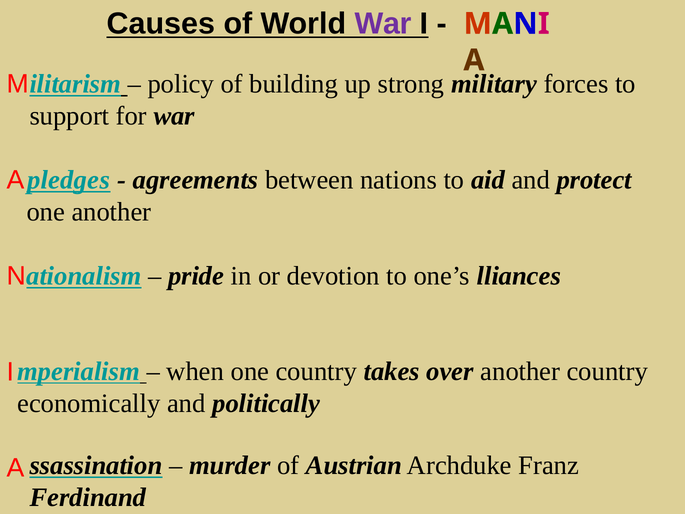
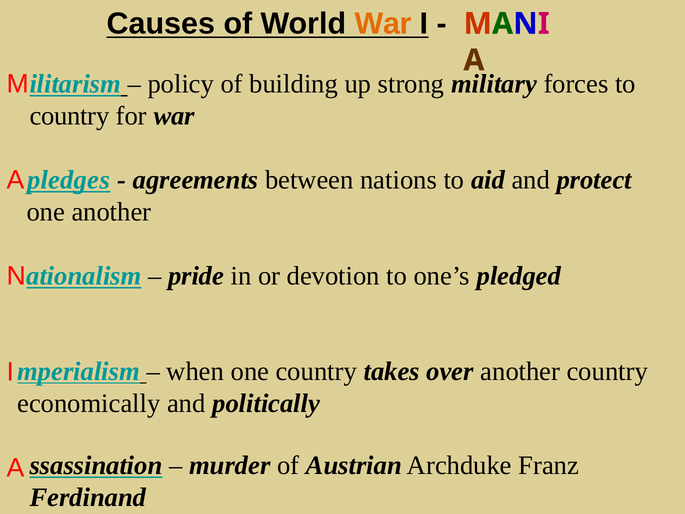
War colour: purple -> orange (383, 24)
support: support -> country (69, 116)
lliances: lliances -> pledged (519, 276)
